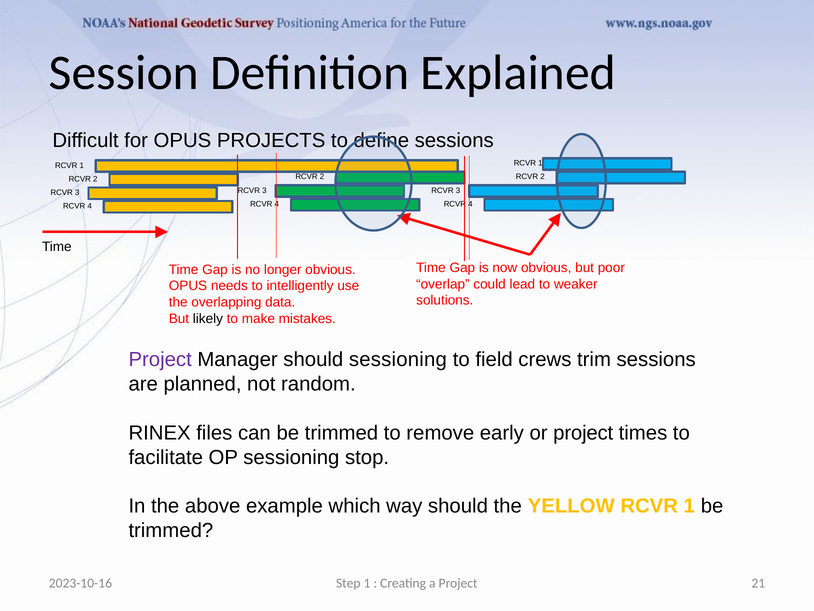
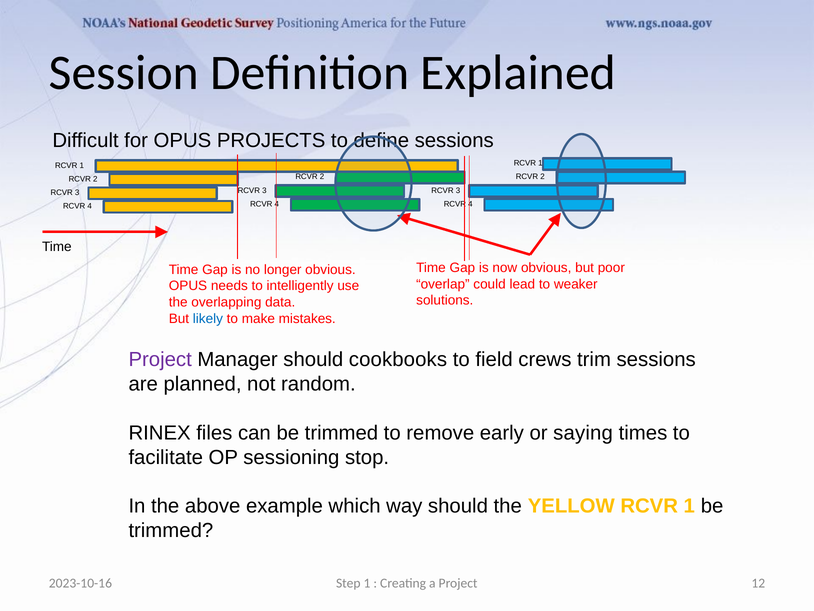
likely colour: black -> blue (208, 318)
should sessioning: sessioning -> cookbooks (398, 359)
or project: project -> saying (583, 432)
21: 21 -> 12 (758, 583)
